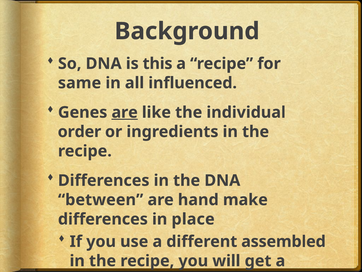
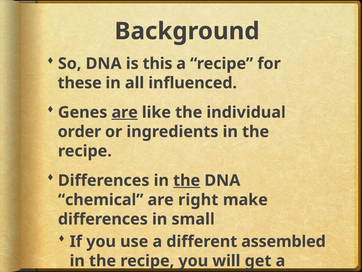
same: same -> these (80, 83)
the underline: none -> present (187, 180)
between: between -> chemical (101, 199)
hand: hand -> right (198, 199)
place: place -> small (193, 219)
